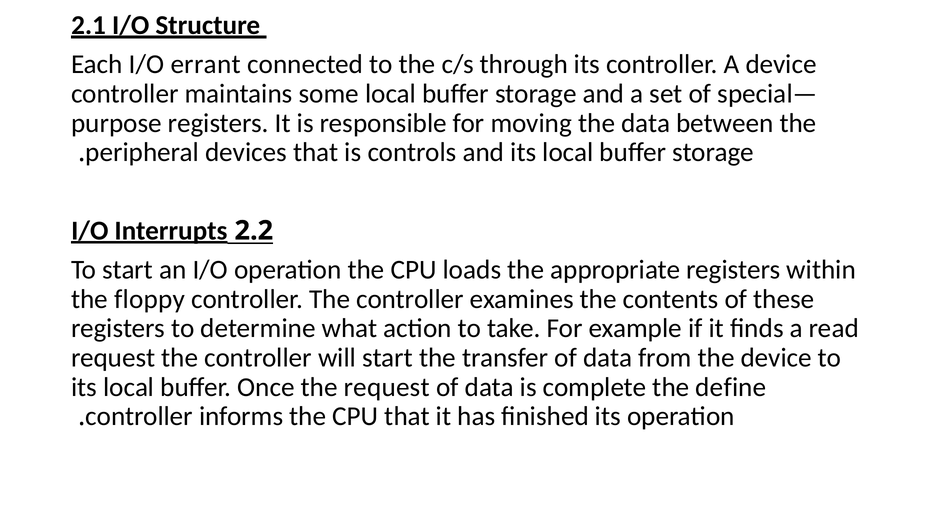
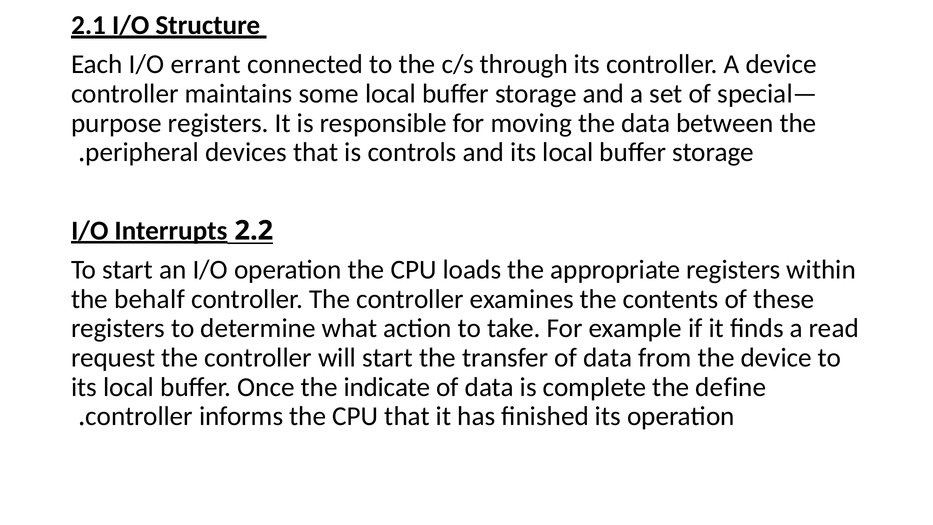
floppy: floppy -> behalf (150, 299)
the request: request -> indicate (387, 387)
